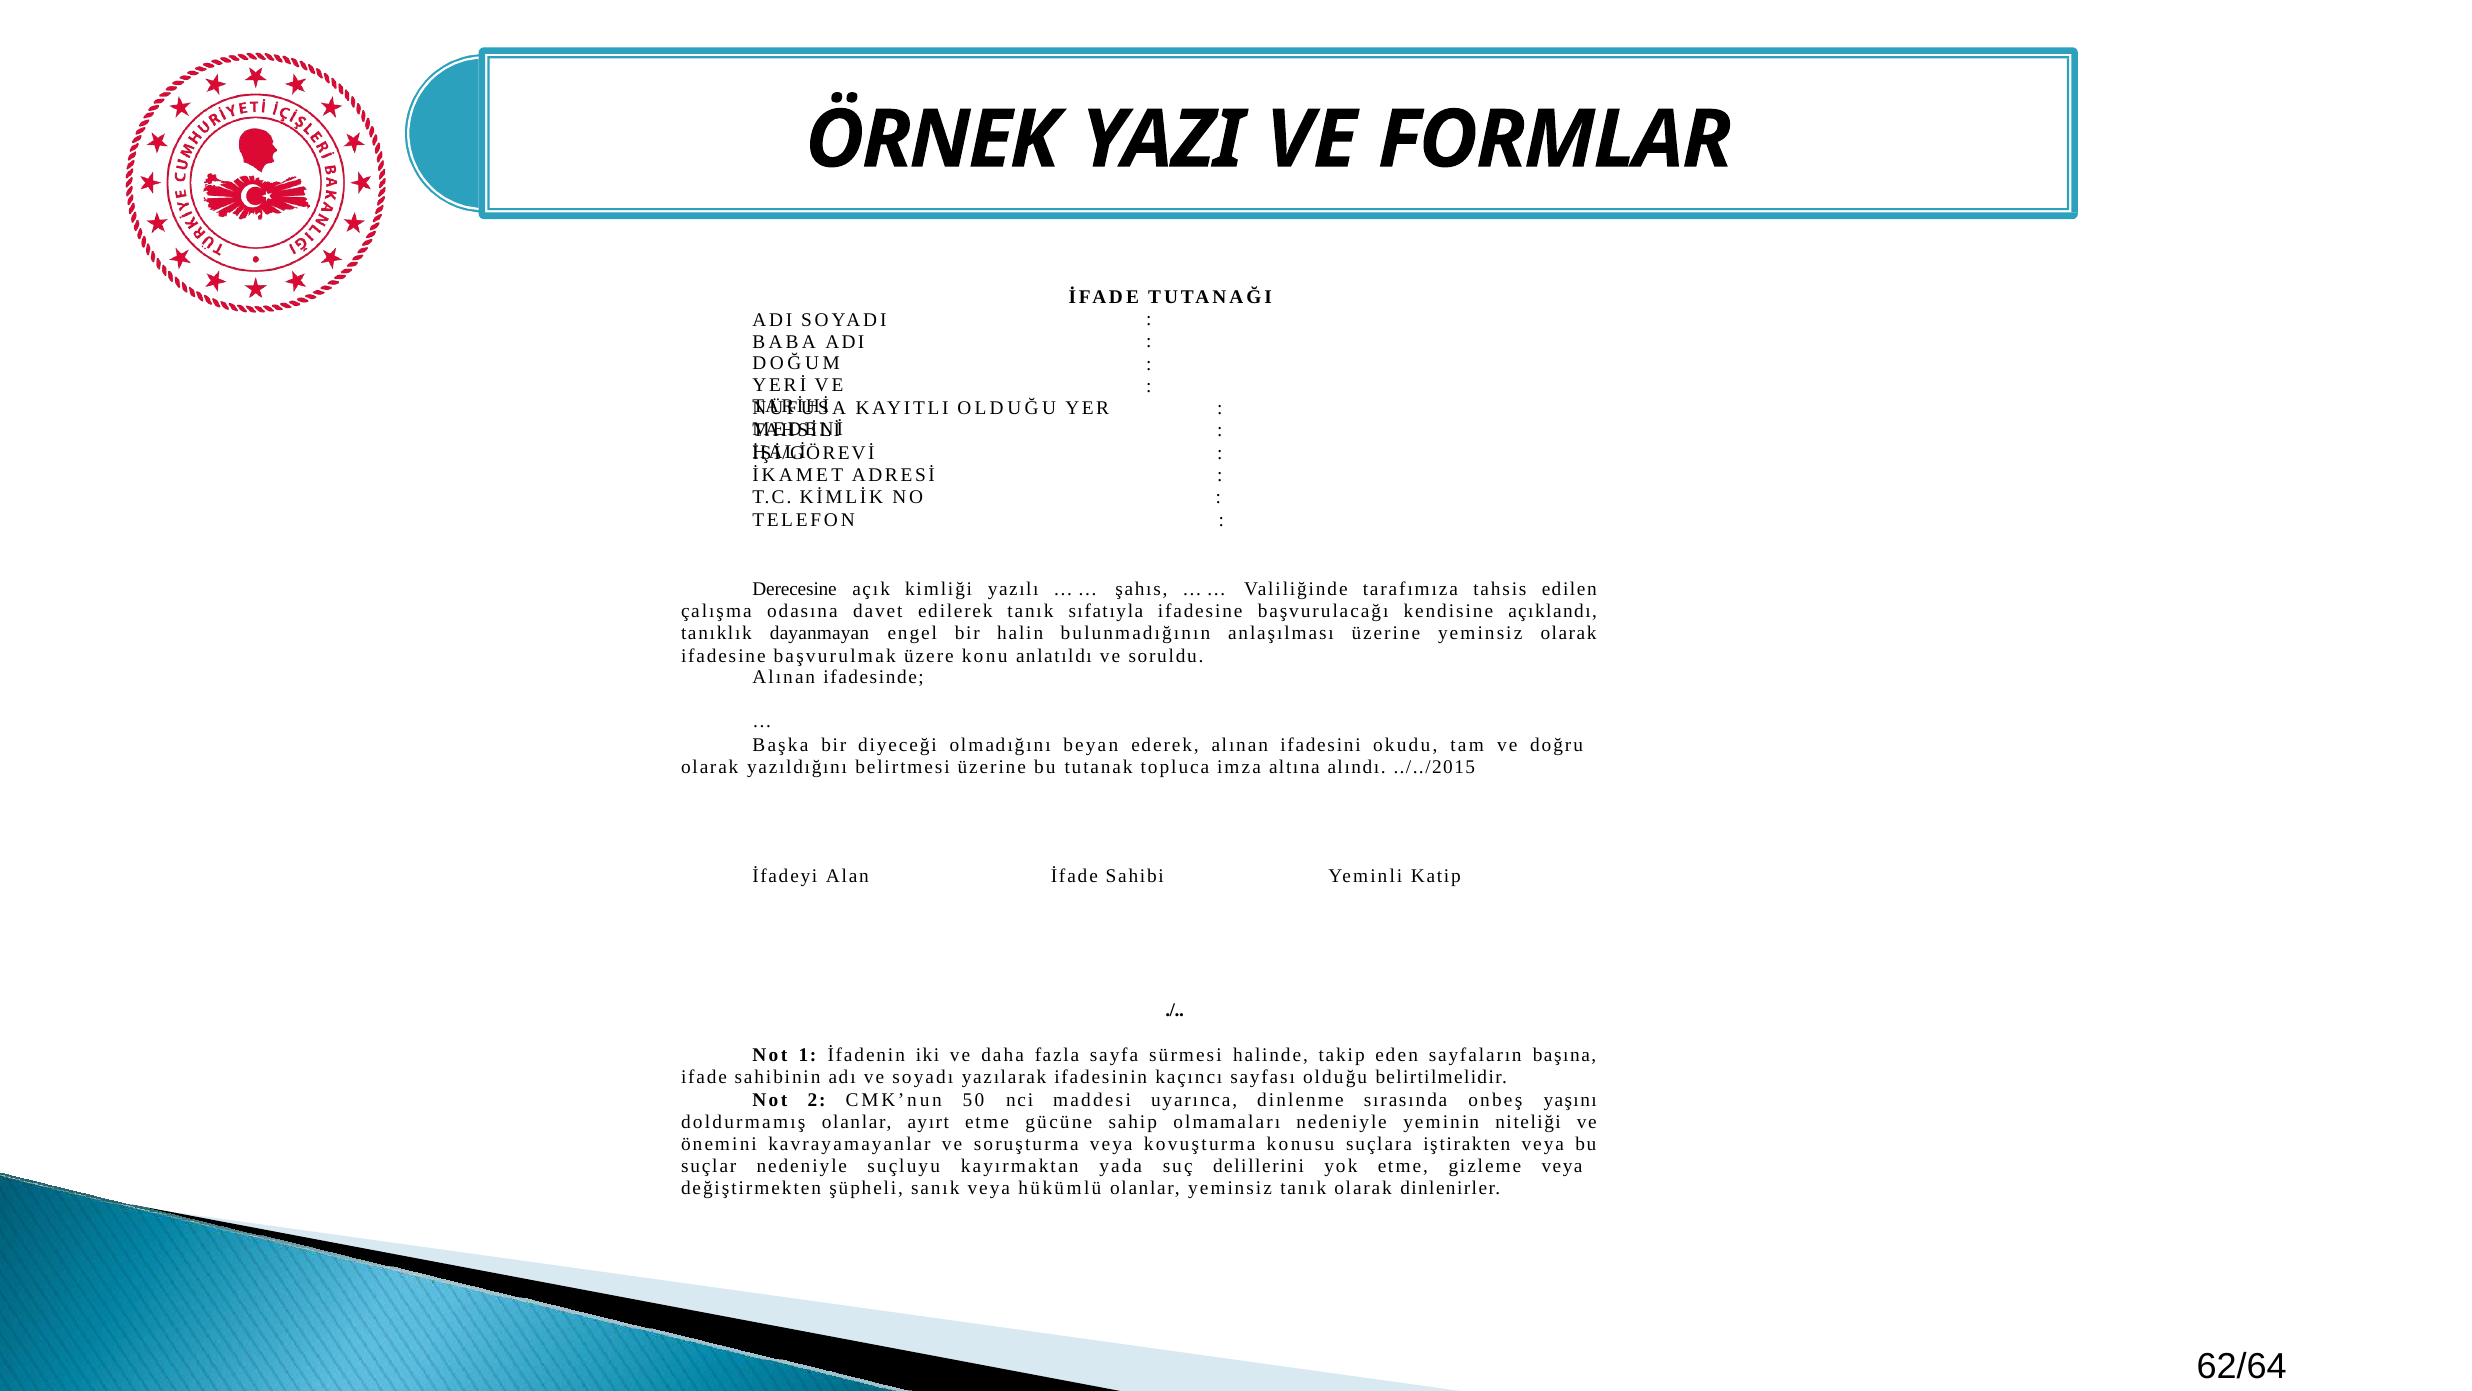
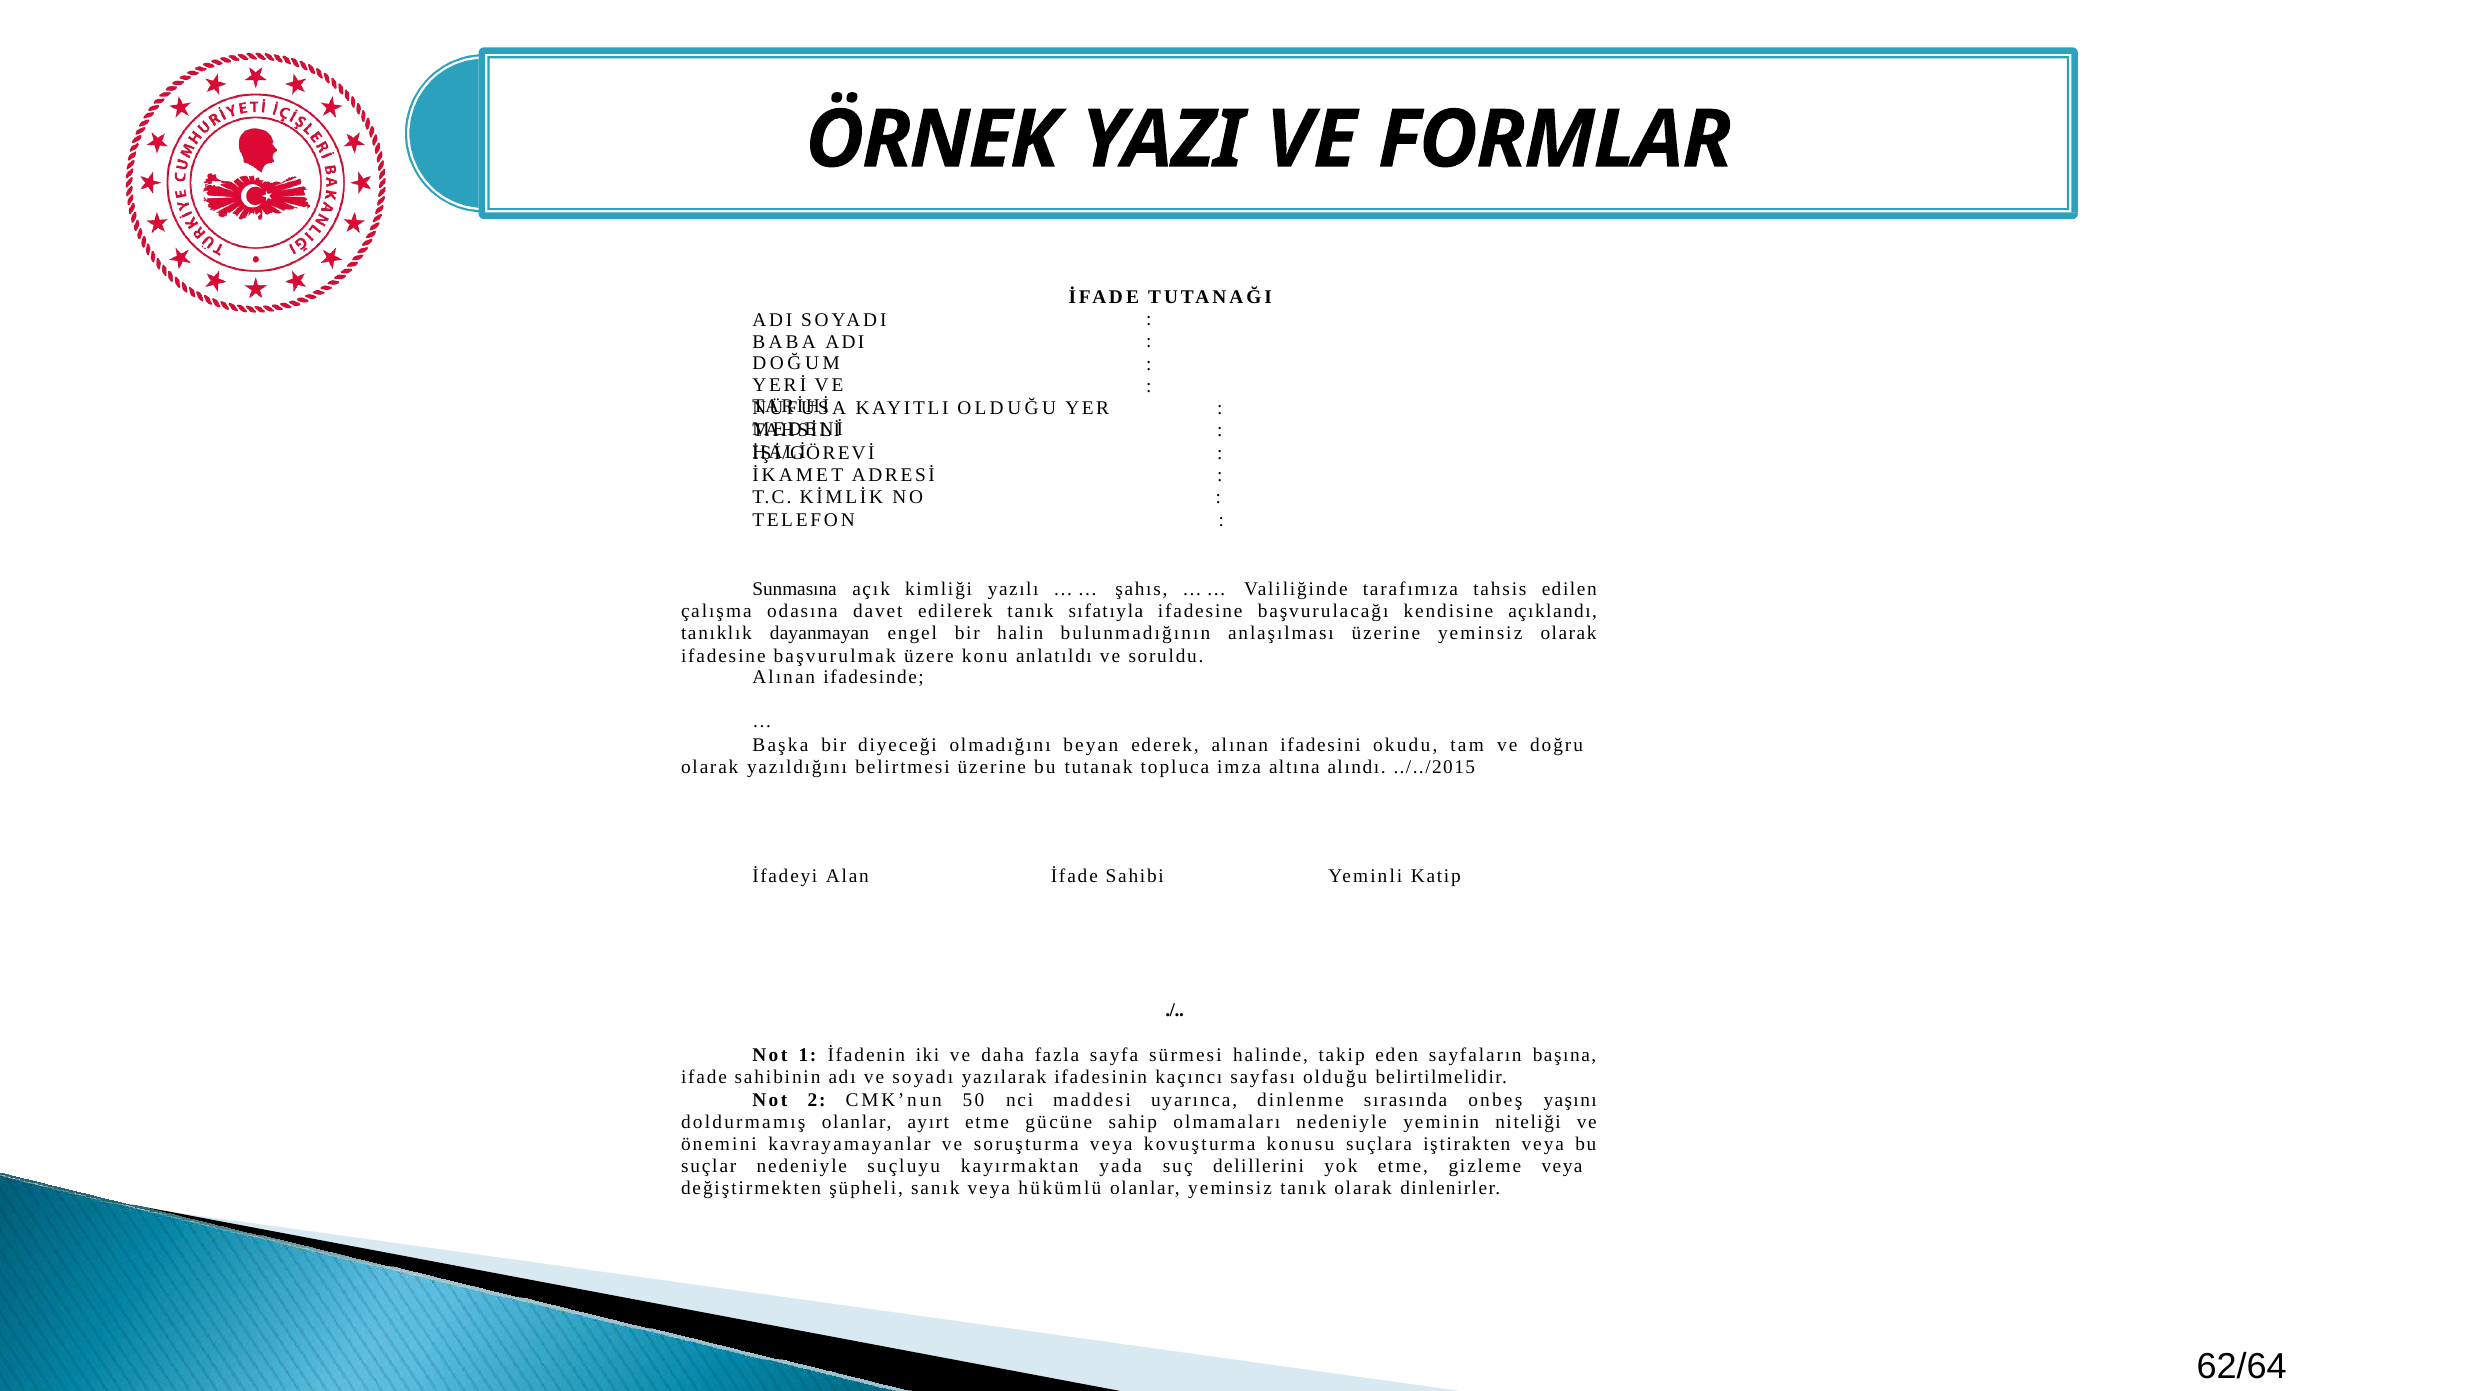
Derecesine: Derecesine -> Sunmasına (795, 589)
